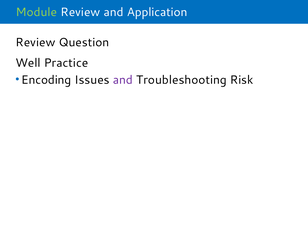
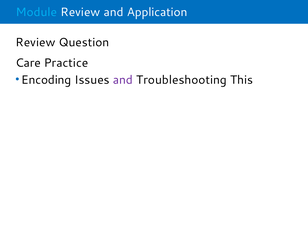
Module colour: light green -> light blue (36, 12)
Well: Well -> Care (28, 63)
Risk: Risk -> This (242, 80)
